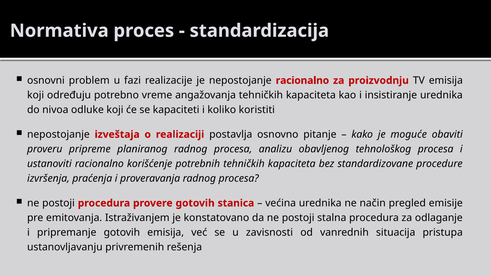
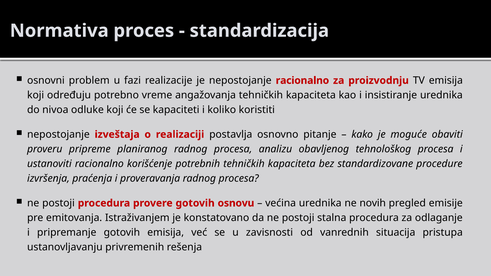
stanica: stanica -> osnovu (236, 203)
način: način -> novih (373, 203)
